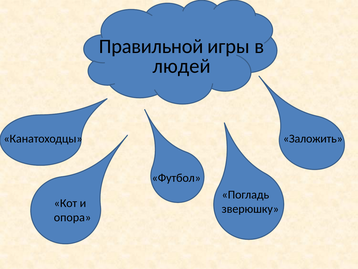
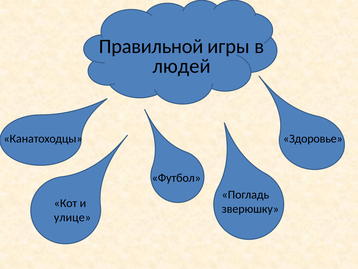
Заложить: Заложить -> Здоровье (313, 138)
опора: опора -> улице (72, 217)
